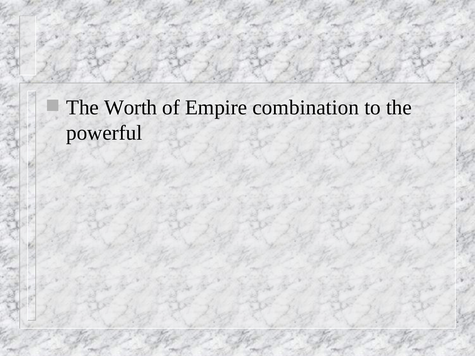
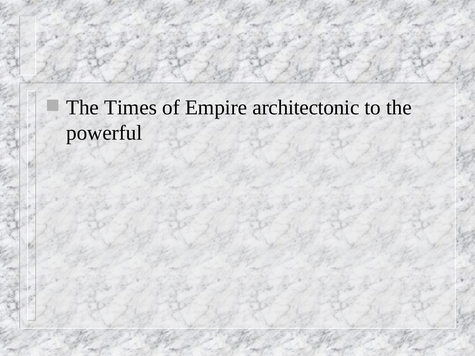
Worth: Worth -> Times (131, 108)
combination: combination -> architectonic (306, 108)
